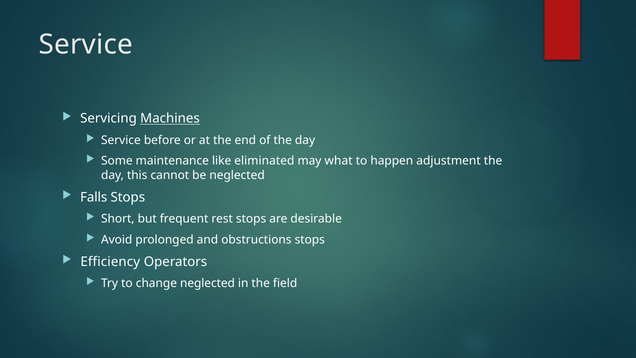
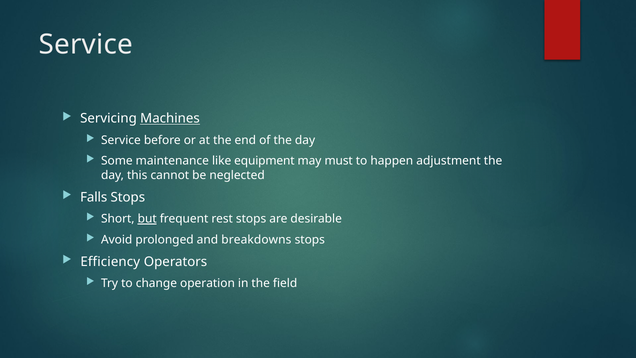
eliminated: eliminated -> equipment (264, 161)
what: what -> must (339, 161)
but underline: none -> present (147, 219)
obstructions: obstructions -> breakdowns (256, 240)
change neglected: neglected -> operation (207, 283)
